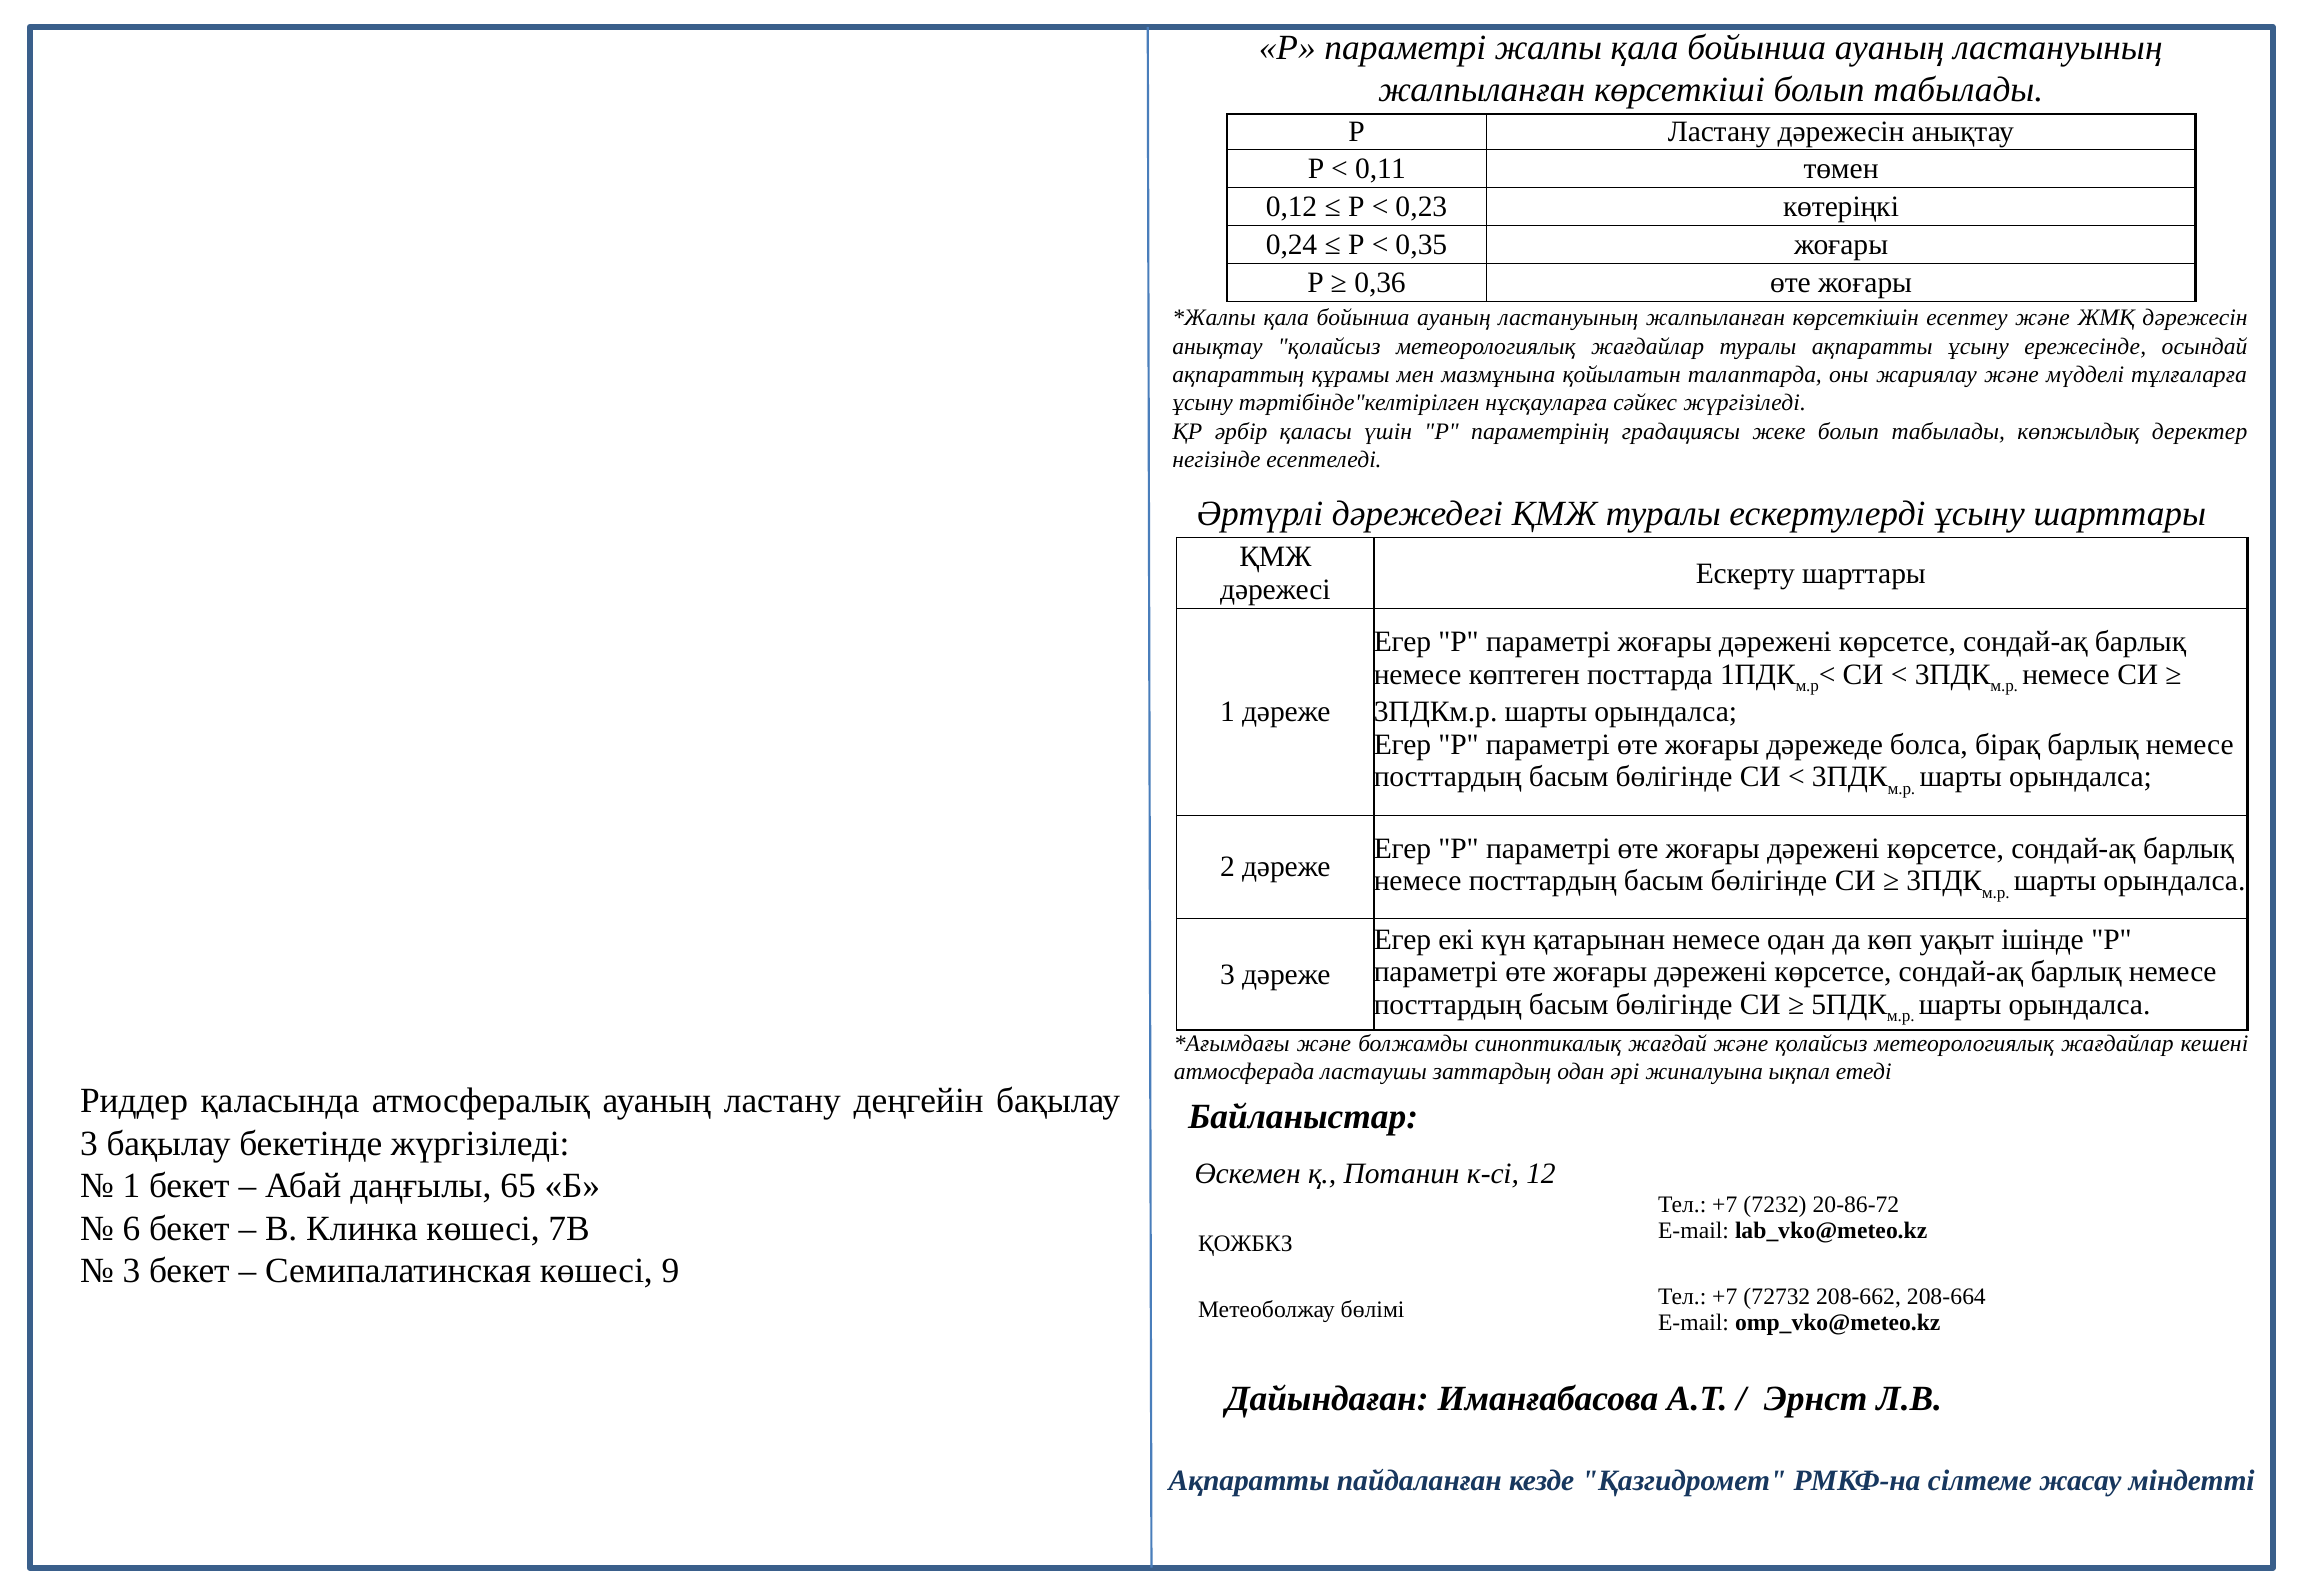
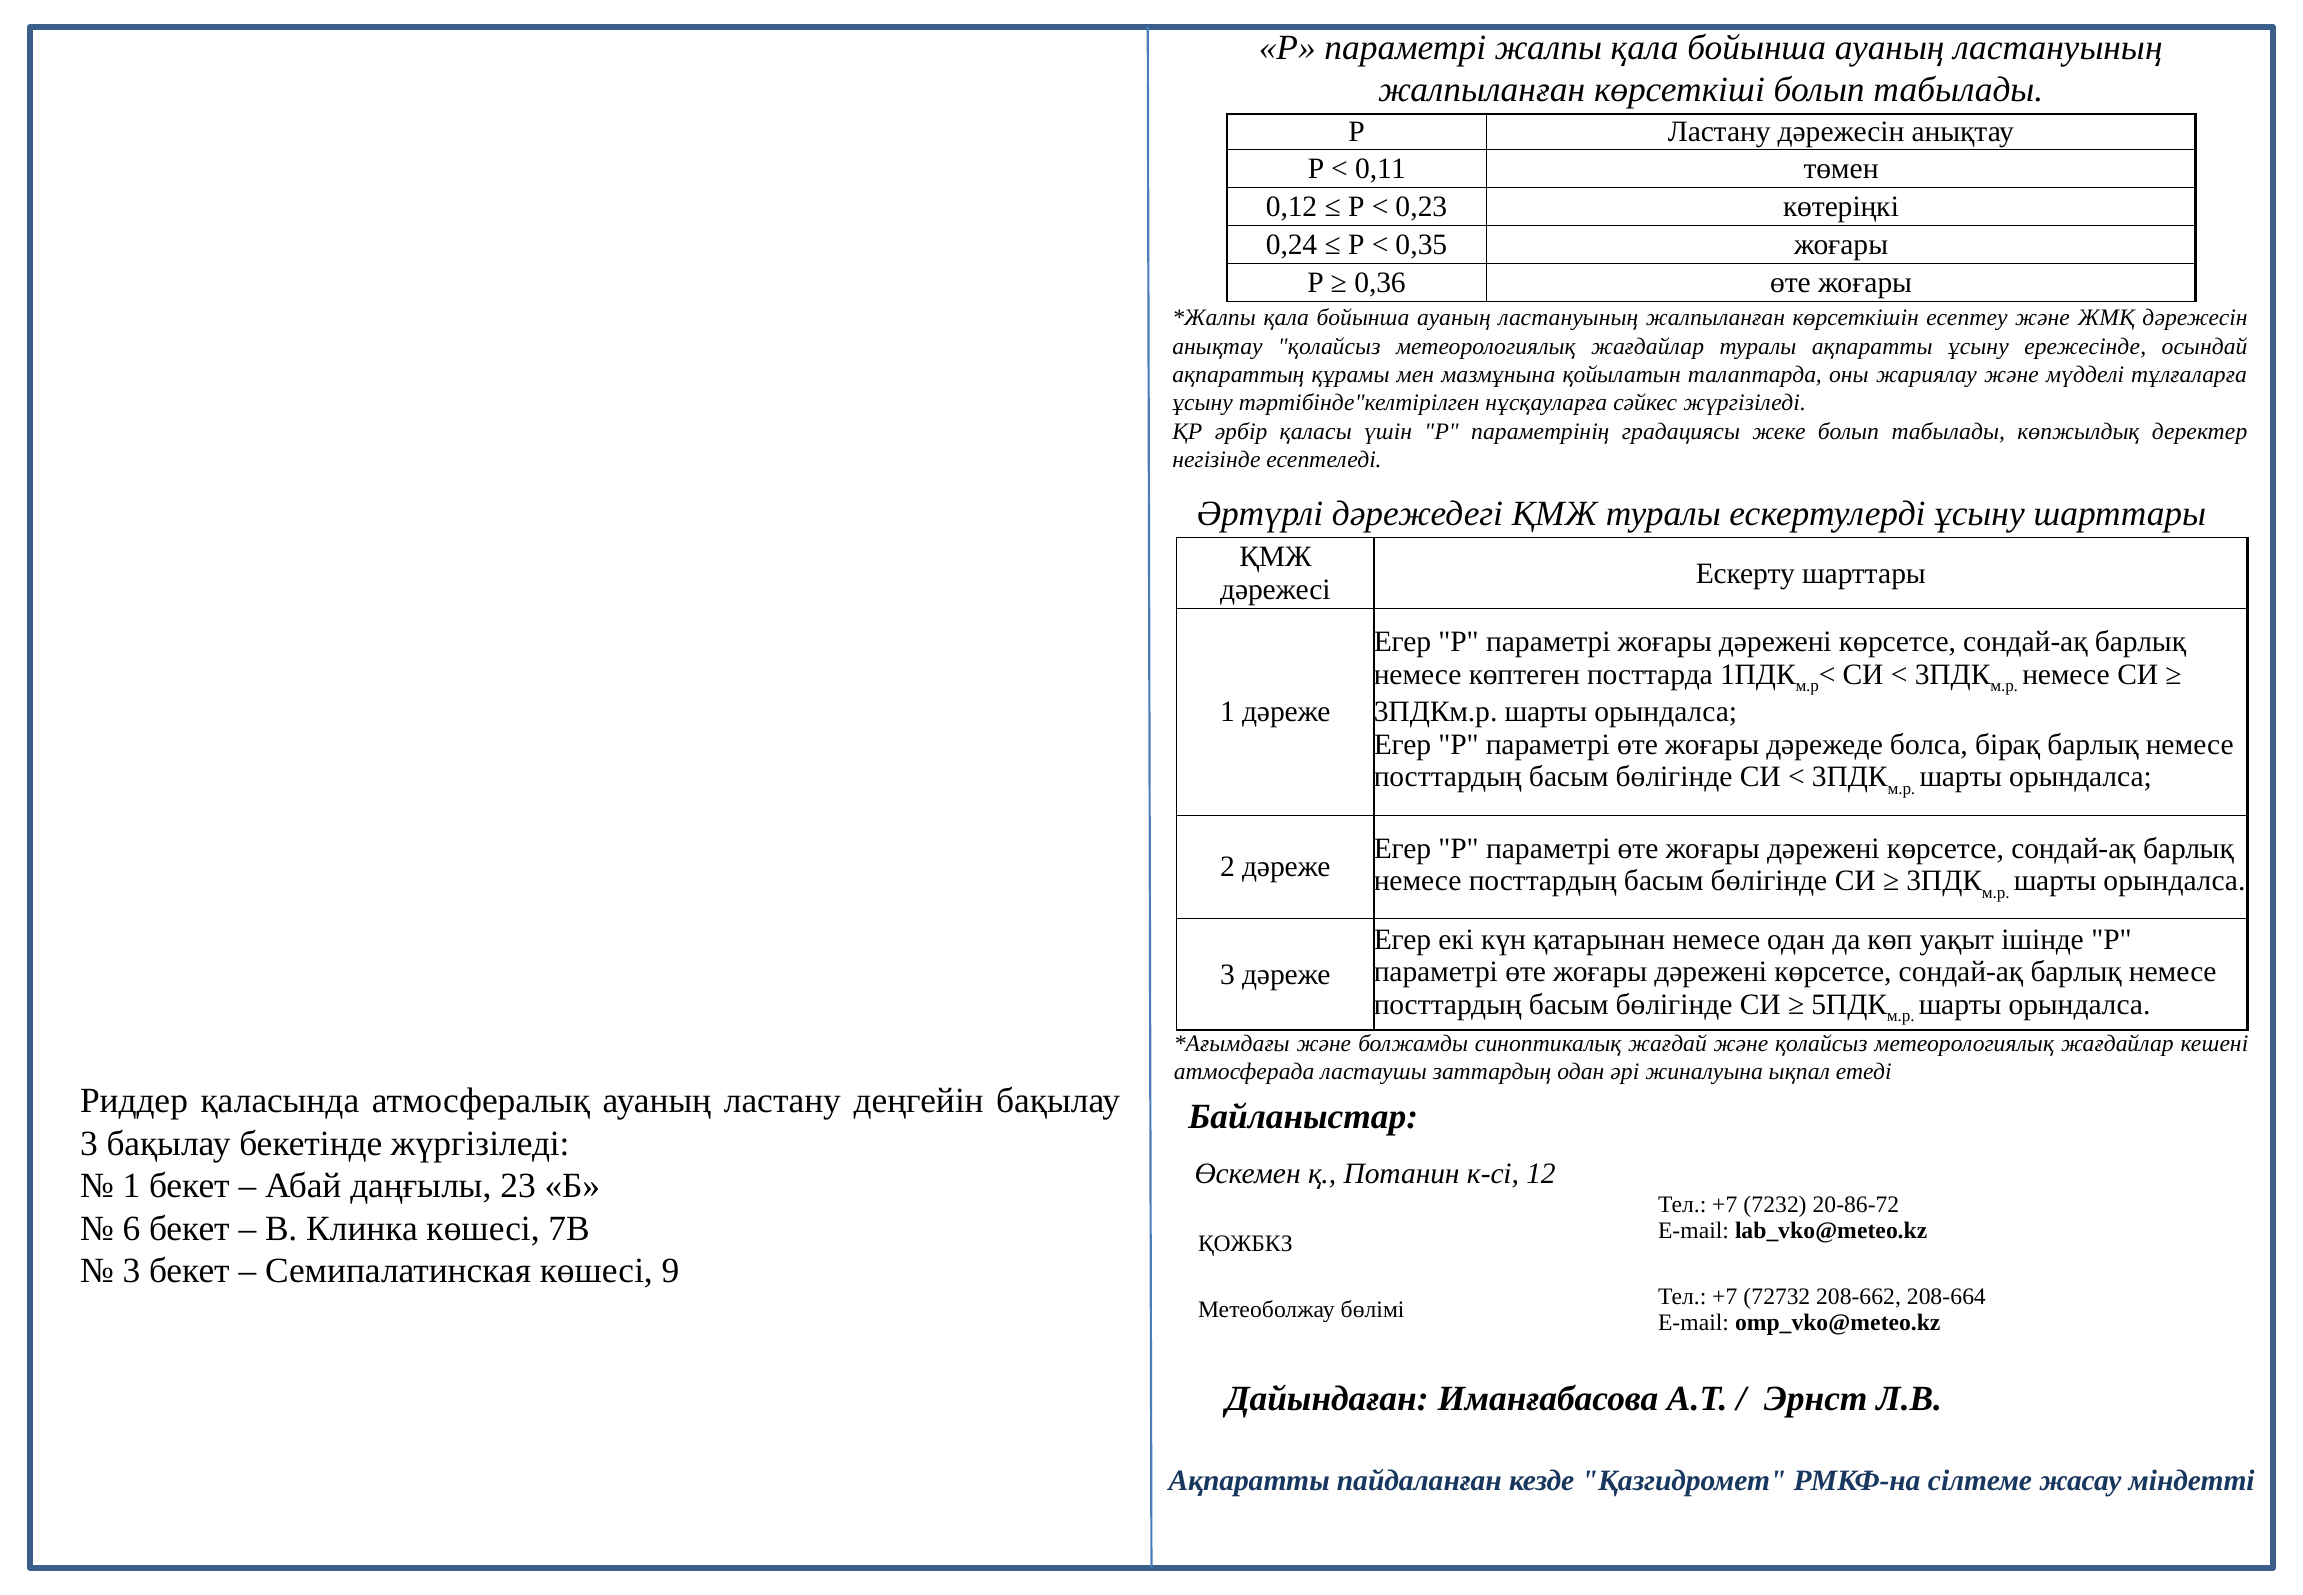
65: 65 -> 23 (518, 1186)
